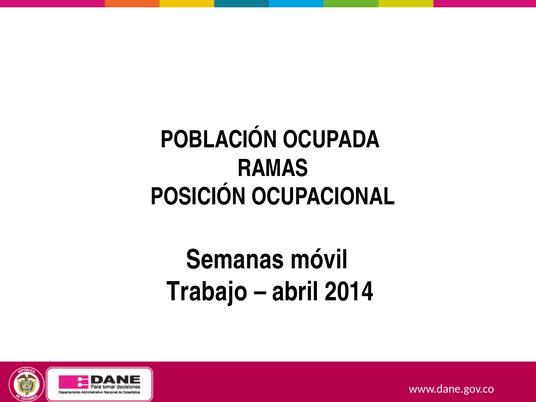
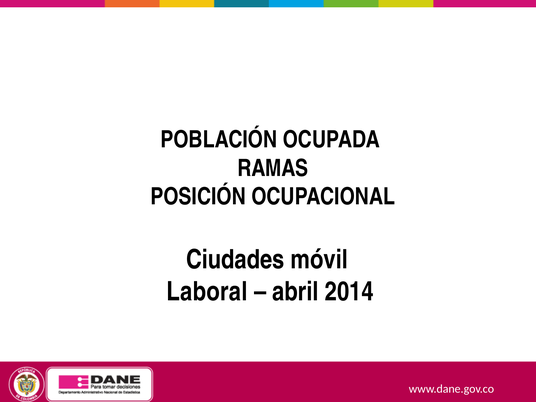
Semanas: Semanas -> Ciudades (235, 260)
Trabajo: Trabajo -> Laboral (207, 292)
